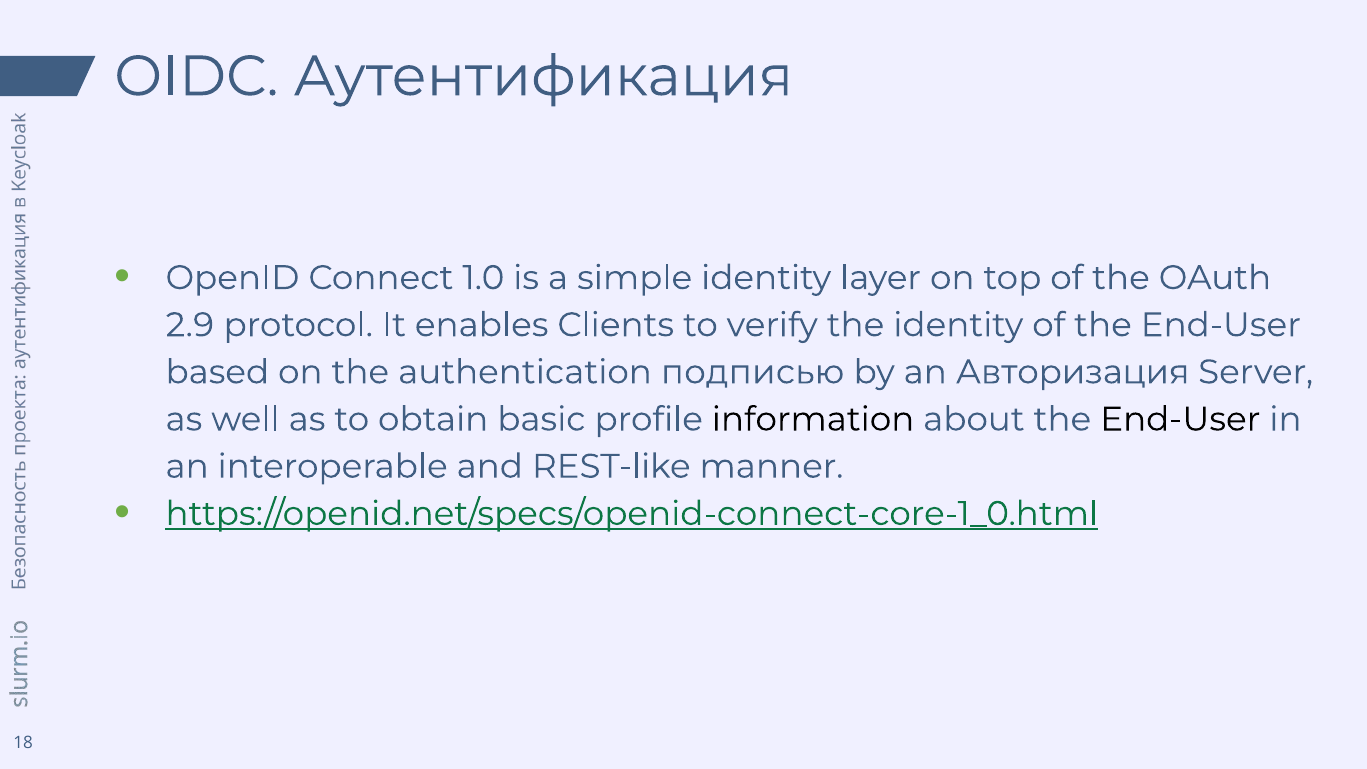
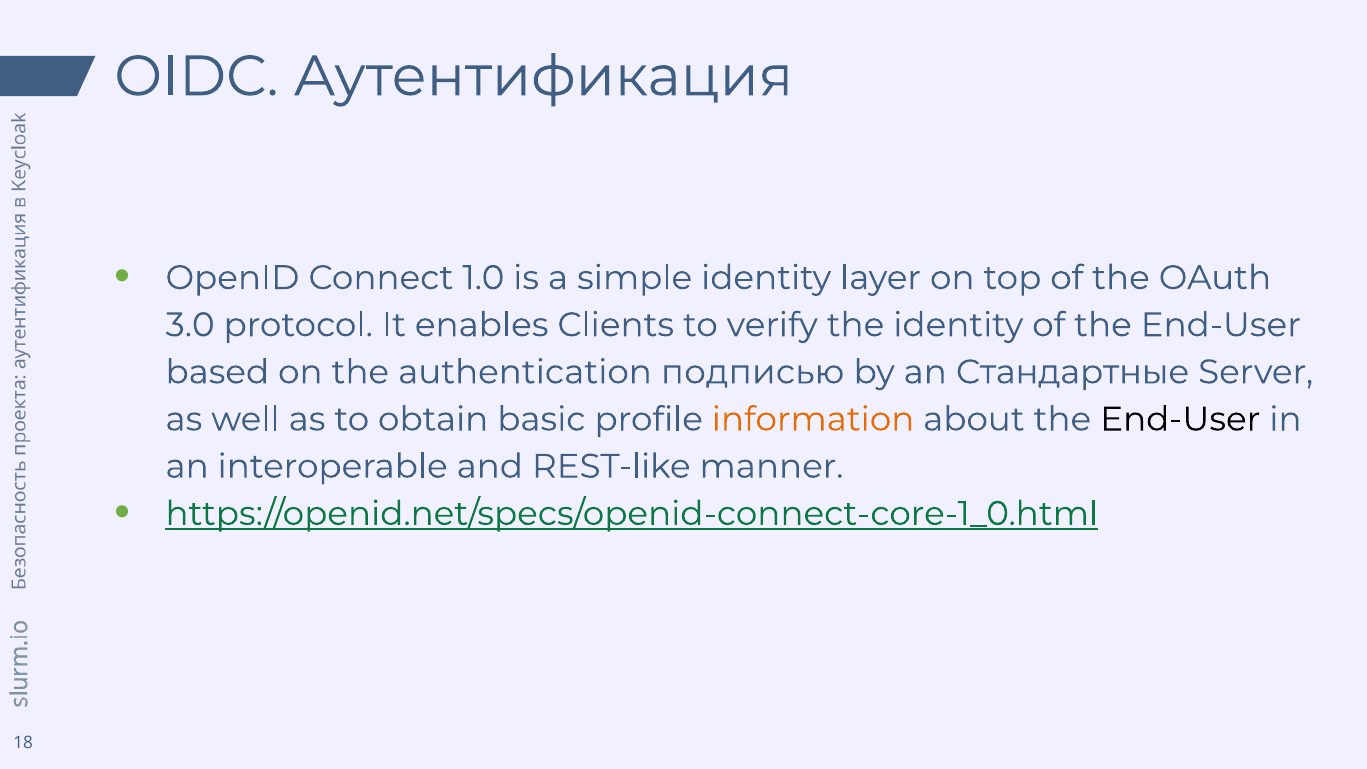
2.9: 2.9 -> 3.0 (190, 325)
Авторизация: Авторизация -> Стандартные (1073, 372)
information colour: black -> orange (813, 419)
